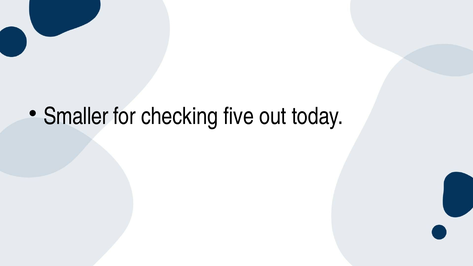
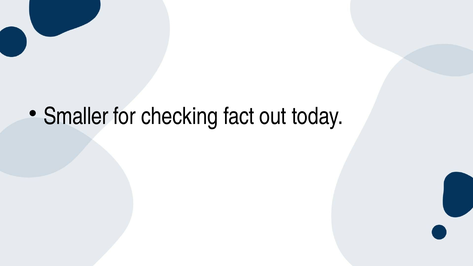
five: five -> fact (239, 116)
